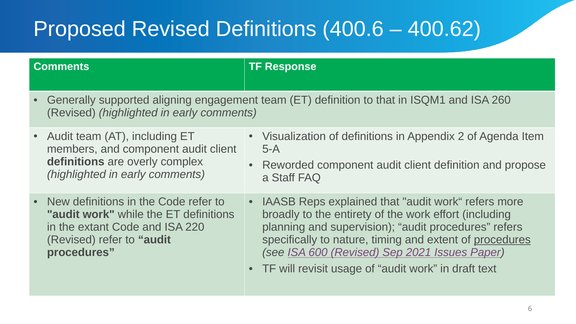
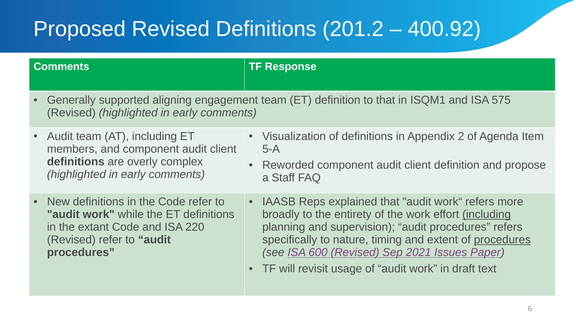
400.6: 400.6 -> 201.2 (353, 29)
400.62: 400.62 -> 400.92 (444, 29)
260: 260 -> 575 (501, 100)
including underline: none -> present (487, 214)
